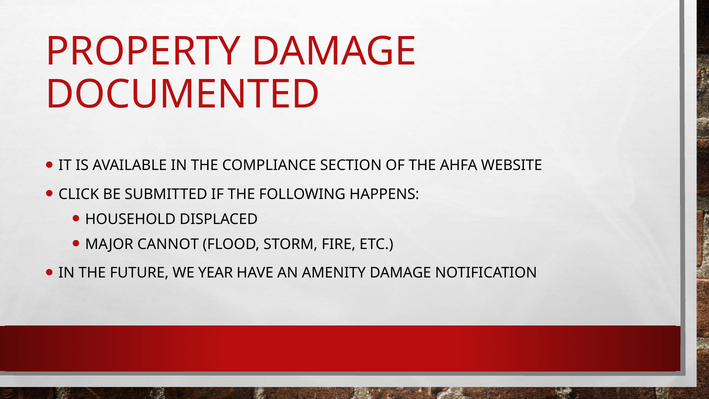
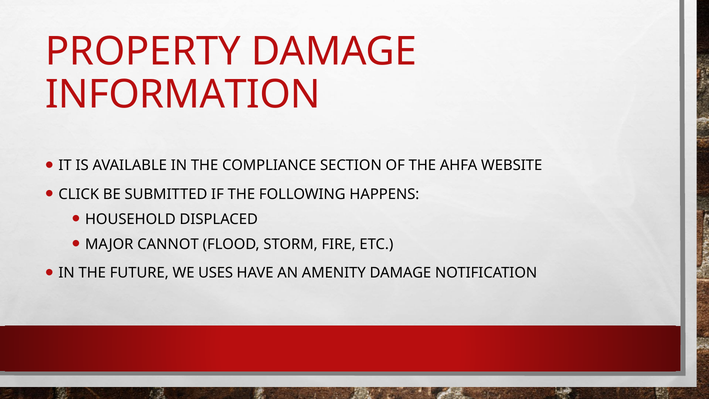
DOCUMENTED: DOCUMENTED -> INFORMATION (183, 95)
YEAR: YEAR -> USES (216, 273)
